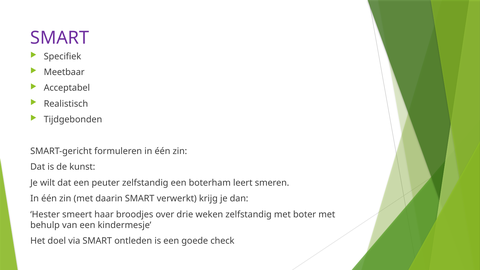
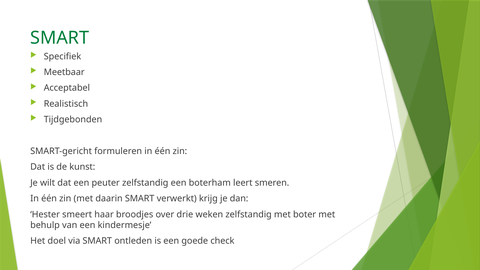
SMART colour: purple -> green (60, 38)
